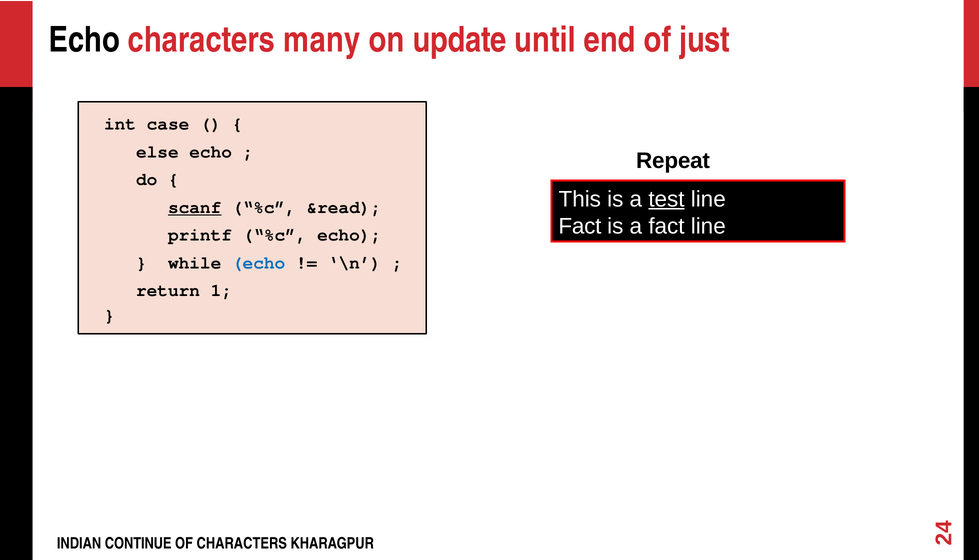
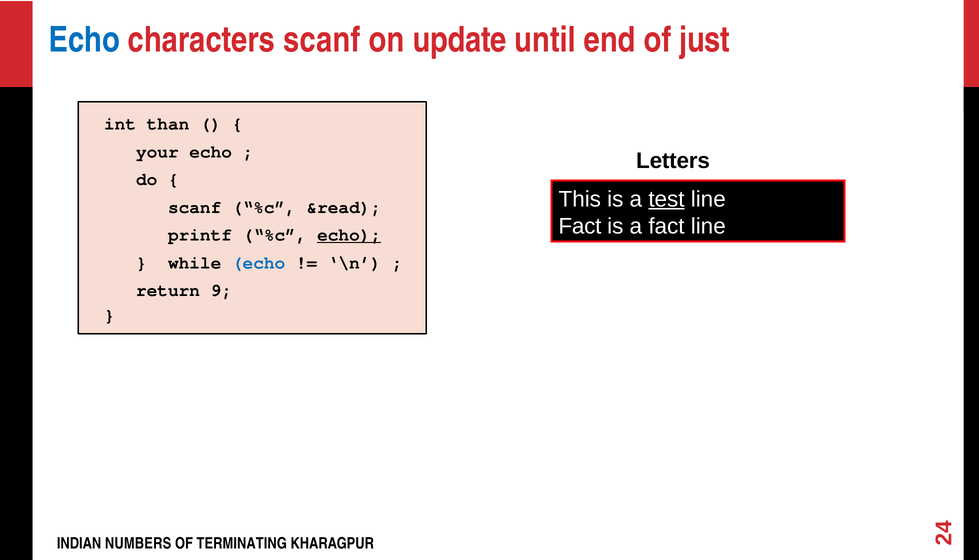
Echo colour: black -> blue (84, 40)
characters many: many -> scanf (322, 40)
case: case -> than (168, 124)
else: else -> your (157, 152)
Repeat: Repeat -> Letters (673, 161)
scanf underline: present -> none (195, 207)
echo underline: none -> present (349, 235)
1: 1 -> 9 (221, 290)
CONTINUE: CONTINUE -> NUMBERS (138, 543)
OF CHARACTERS: CHARACTERS -> TERMINATING (242, 543)
